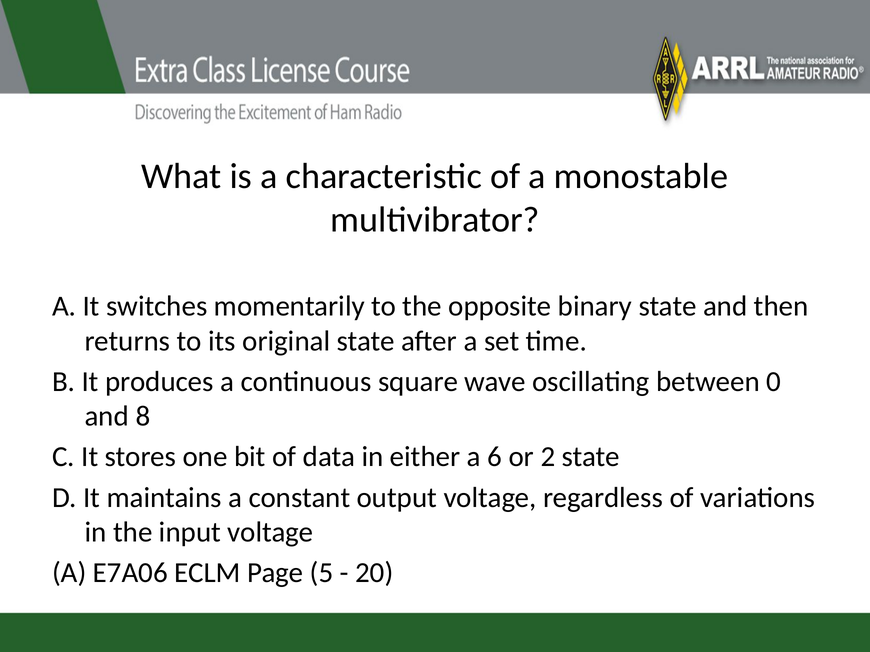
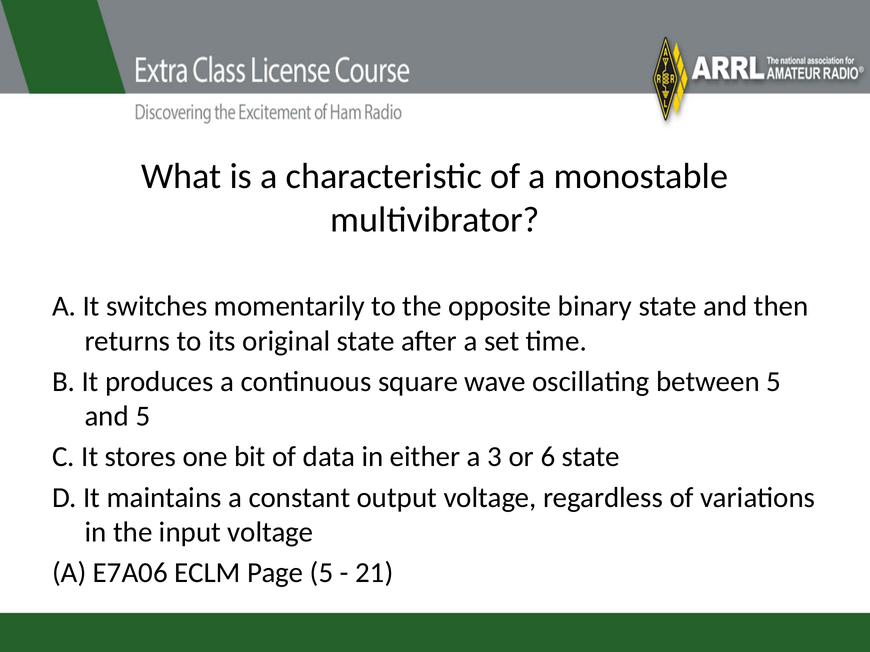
between 0: 0 -> 5 (774, 382)
and 8: 8 -> 5 (143, 417)
6: 6 -> 3 (495, 457)
2: 2 -> 6 (548, 457)
20: 20 -> 21 (374, 573)
